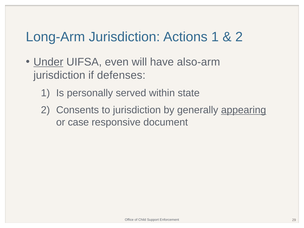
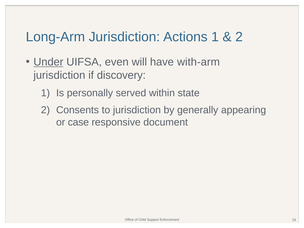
also-arm: also-arm -> with-arm (198, 62)
defenses: defenses -> discovery (121, 75)
appearing underline: present -> none (244, 110)
